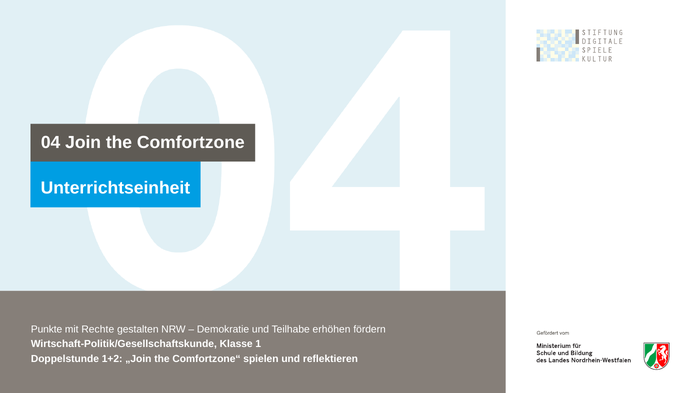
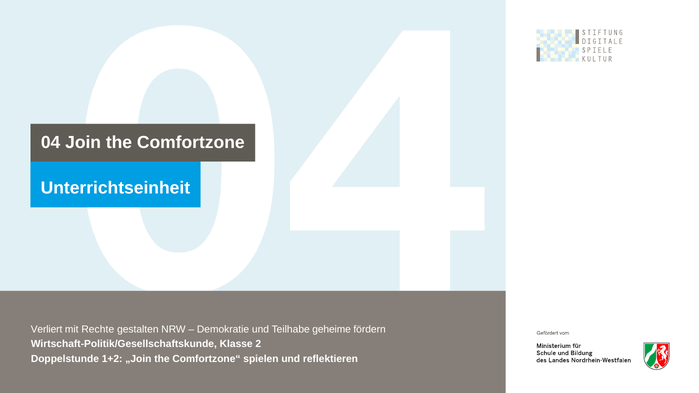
Punkte: Punkte -> Verliert (47, 330)
erhöhen: erhöhen -> geheime (332, 330)
1: 1 -> 2 (258, 344)
